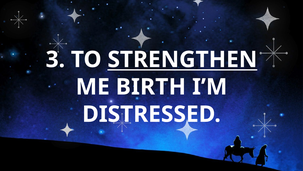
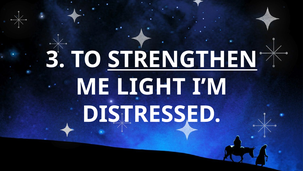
BIRTH: BIRTH -> LIGHT (151, 87)
